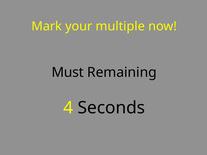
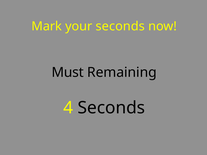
your multiple: multiple -> seconds (120, 26)
